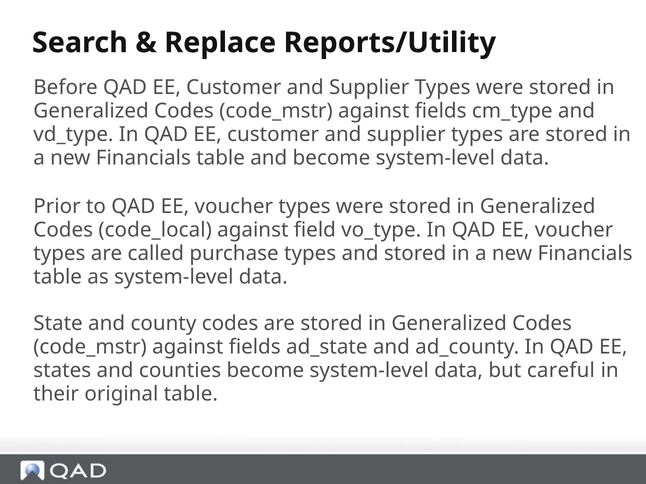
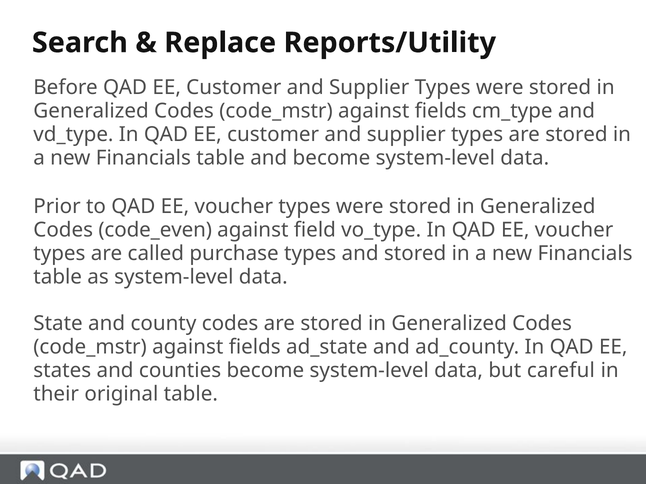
code_local: code_local -> code_even (155, 230)
